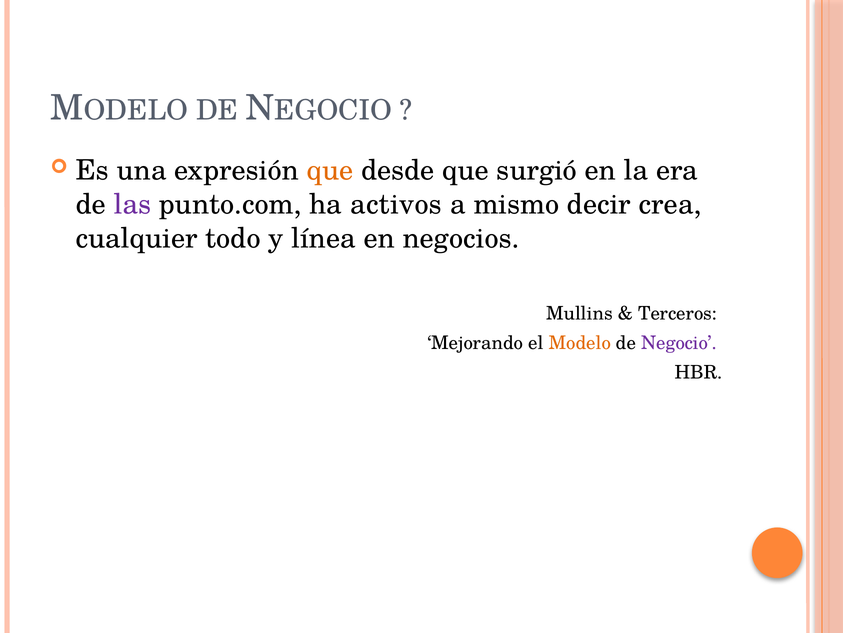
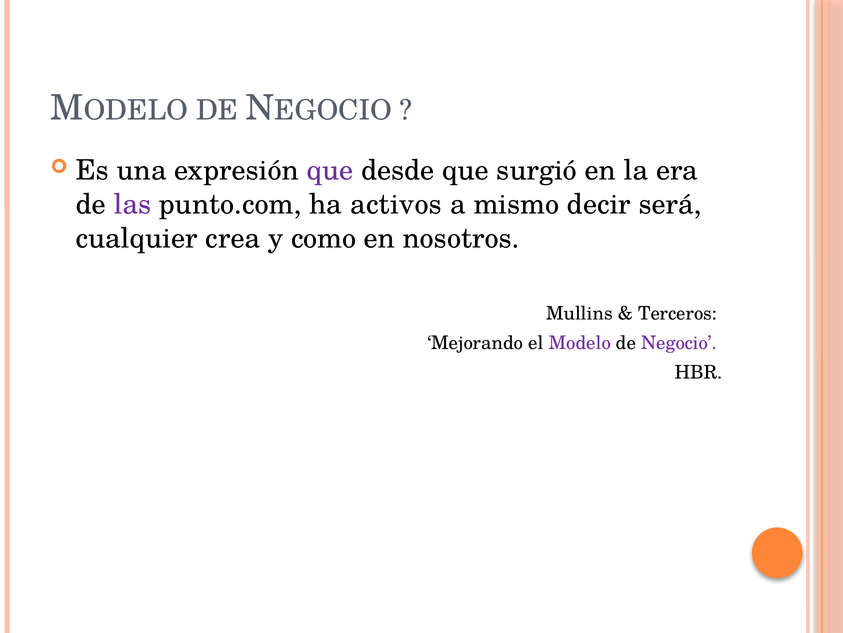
que colour: orange -> purple (330, 171)
crea: crea -> será (670, 204)
todo: todo -> crea (233, 238)
línea: línea -> como (324, 238)
negocios: negocios -> nosotros (461, 238)
Modelo colour: orange -> purple (580, 343)
